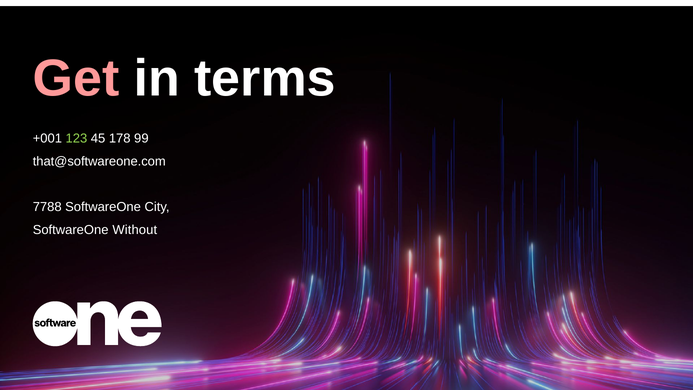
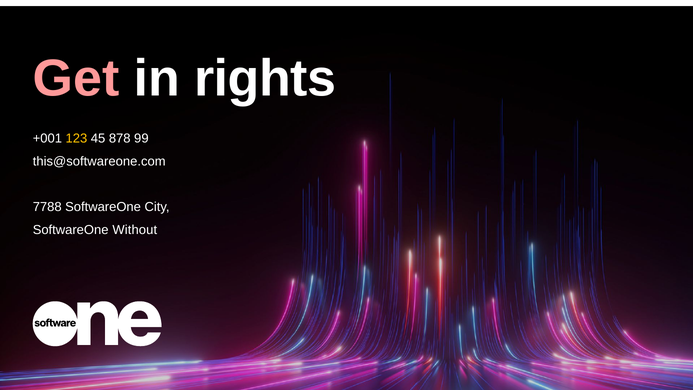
terms: terms -> rights (265, 79)
123 colour: light green -> yellow (76, 138)
178: 178 -> 878 (120, 138)
that@softwareone.com: that@softwareone.com -> this@softwareone.com (99, 161)
